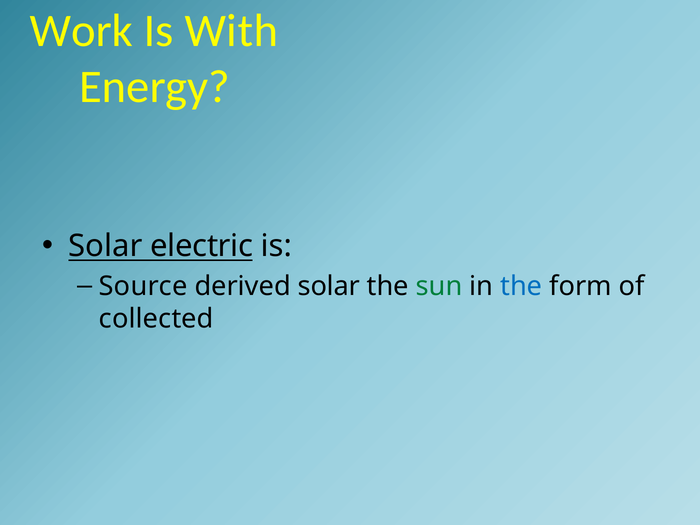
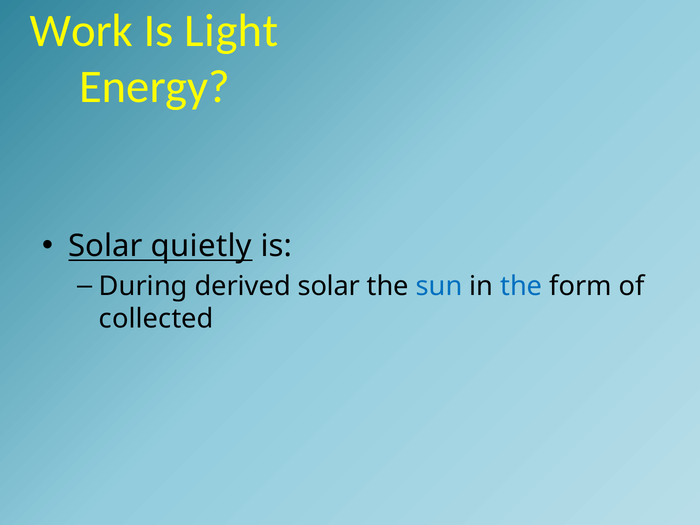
With: With -> Light (231, 31)
electric: electric -> quietly (201, 246)
Source: Source -> During (143, 286)
sun colour: green -> blue (439, 286)
